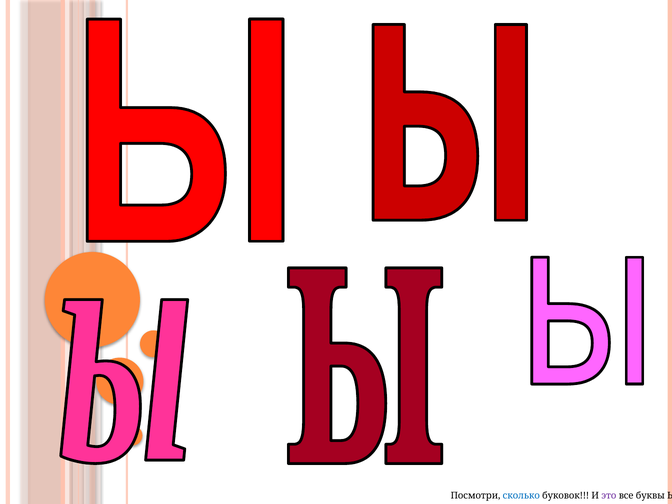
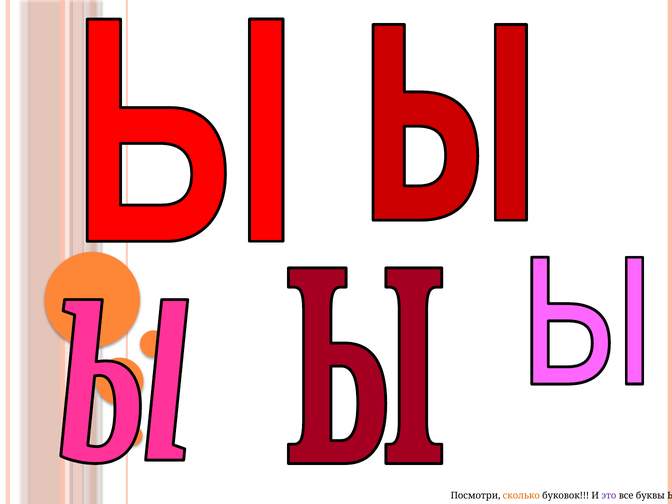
сколько colour: blue -> orange (521, 496)
